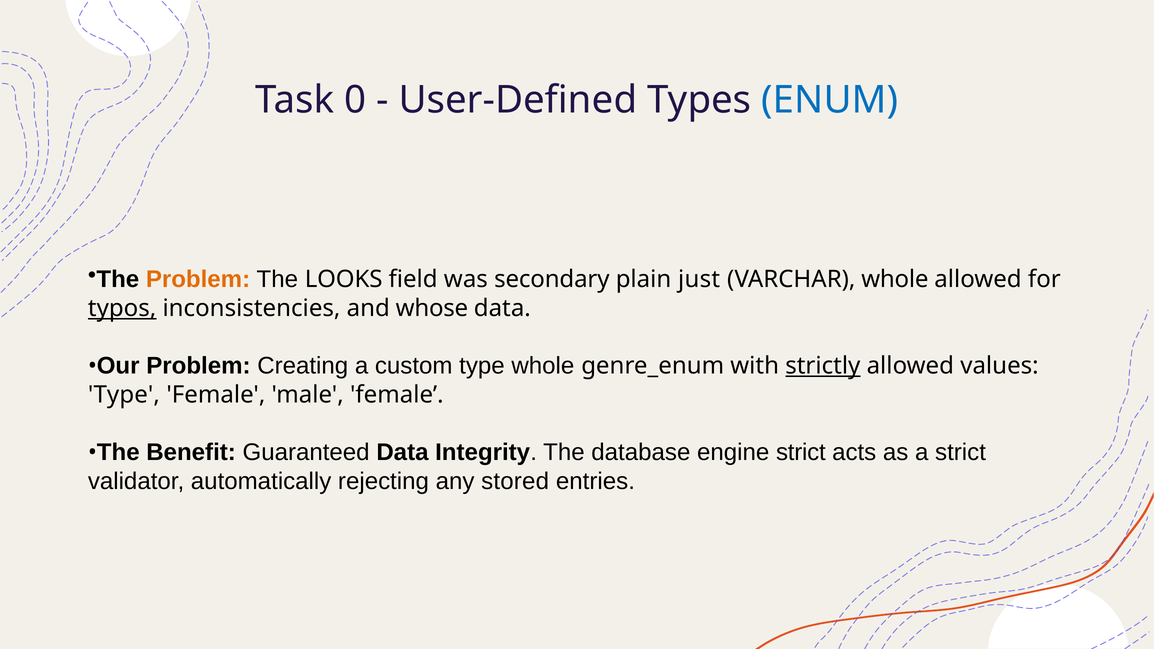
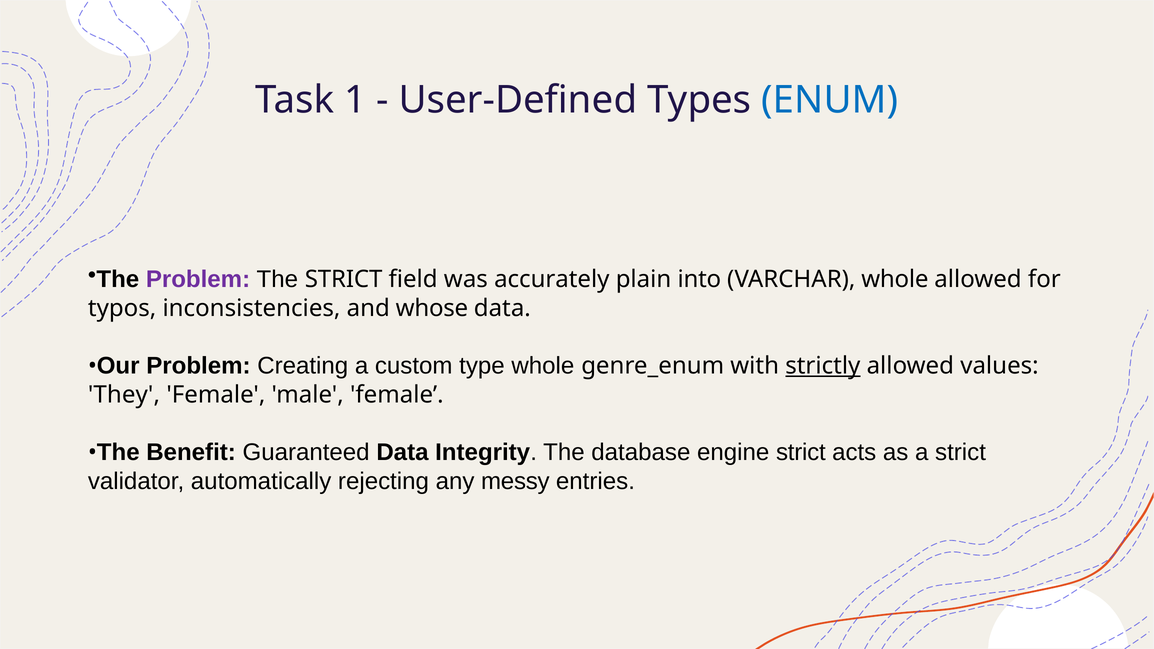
0: 0 -> 1 (355, 100)
Problem colour: orange -> purple (198, 279)
The LOOKS: LOOKS -> STRICT (344, 279)
secondary: secondary -> accurately (552, 279)
just: just -> into (699, 279)
typos underline: present -> none (122, 308)
Type: Type -> They (124, 395)
stored: stored -> messy (515, 481)
